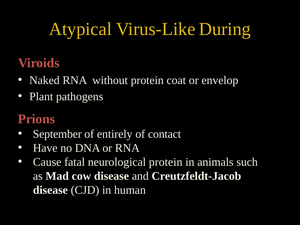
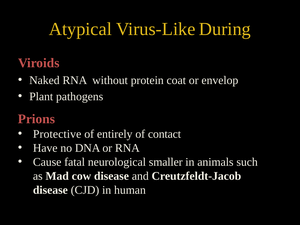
September: September -> Protective (57, 134)
neurological protein: protein -> smaller (166, 162)
